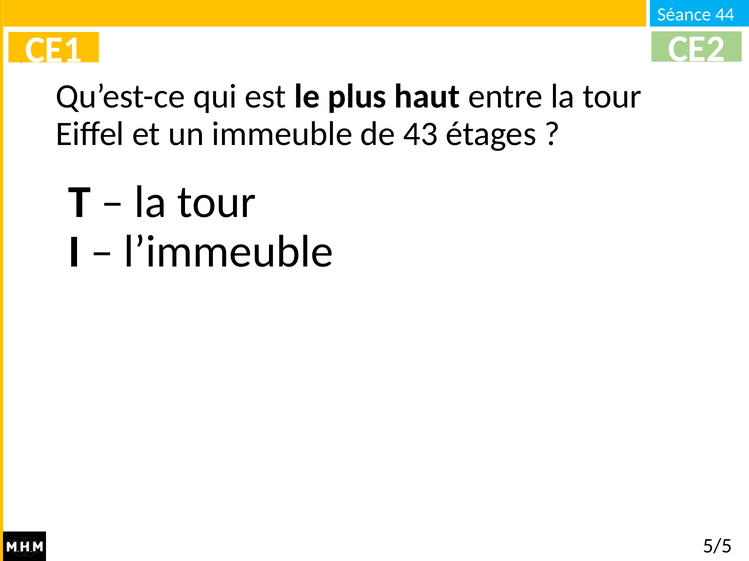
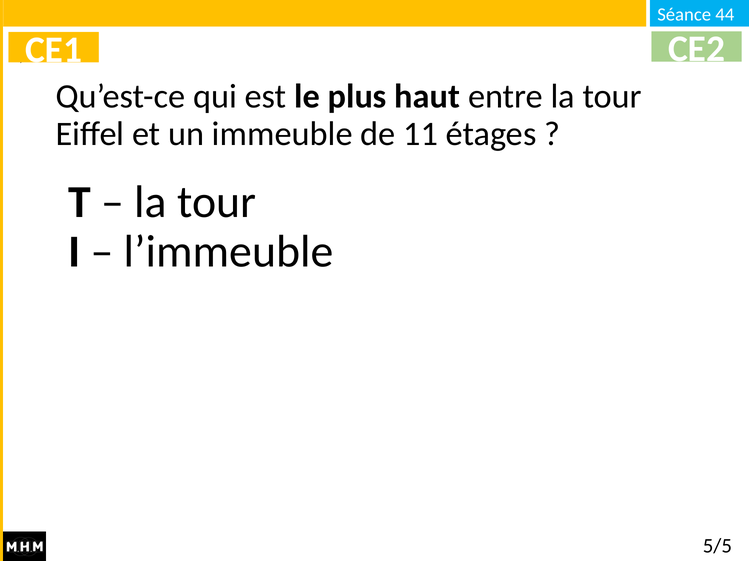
43: 43 -> 11 (421, 134)
